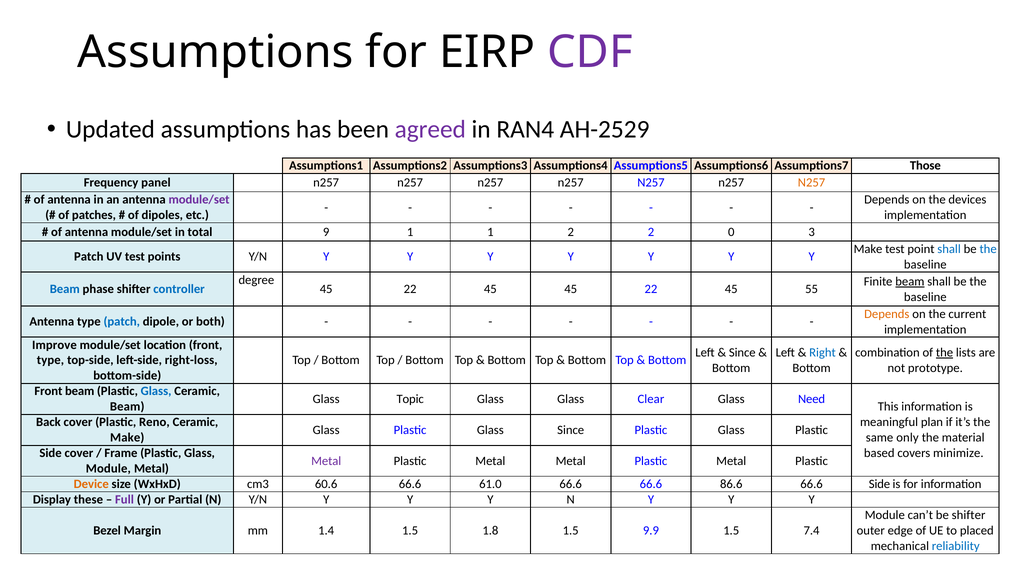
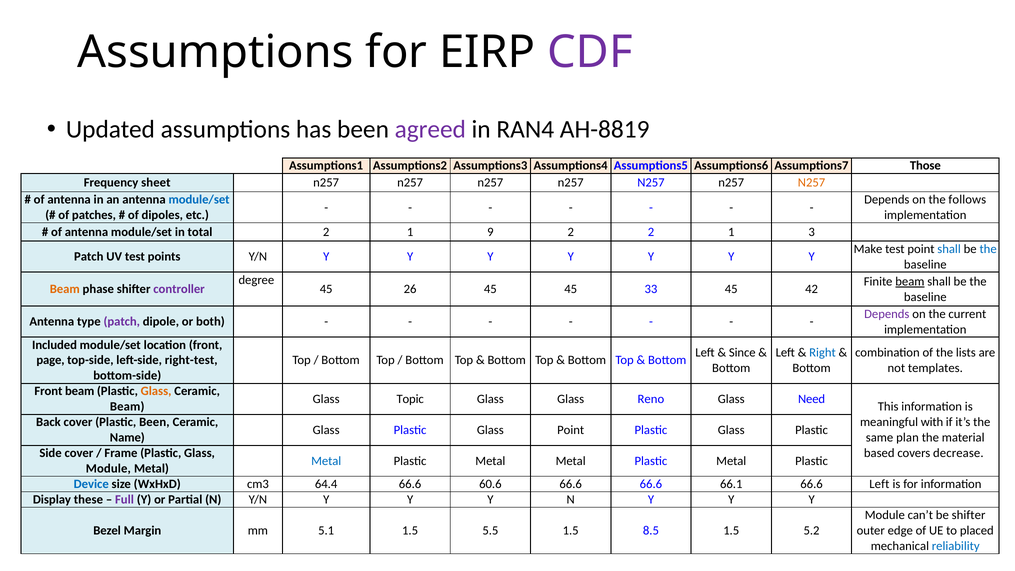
AH-2529: AH-2529 -> AH-8819 (605, 130)
panel: panel -> sheet (156, 183)
module/set colour: purple -> blue (199, 200)
devices: devices -> follows (967, 200)
total 9: 9 -> 2 (326, 232)
1 1: 1 -> 9 (490, 232)
2 2 0: 0 -> 1 (731, 232)
Beam colour: blue -> orange (65, 289)
controller colour: blue -> purple (179, 289)
22: 22 -> 26 (410, 289)
45 45 22: 22 -> 33 (651, 289)
55: 55 -> 42 (812, 289)
Depends colour: orange -> purple (887, 314)
patch colour: blue -> purple (122, 322)
Improve: Improve -> Included (55, 345)
the underline: present -> none (945, 353)
type: type -> page (51, 360)
right-loss: right-loss -> right-test (191, 360)
prototype: prototype -> templates (935, 368)
Glass colour: blue -> orange (156, 391)
Clear: Clear -> Reno (651, 399)
Plastic Reno: Reno -> Been (154, 422)
plan: plan -> with (932, 422)
Glass Since: Since -> Point (571, 430)
Make: Make -> Name (127, 438)
only: only -> plan (907, 438)
minimize: minimize -> decrease (958, 453)
Metal colour: purple -> blue (326, 461)
Device colour: orange -> blue (91, 484)
60.6: 60.6 -> 64.4 (326, 484)
61.0: 61.0 -> 60.6 (490, 484)
86.6: 86.6 -> 66.1 (731, 484)
66.6 Side: Side -> Left (879, 484)
1.4: 1.4 -> 5.1 (326, 531)
1.8: 1.8 -> 5.5 (490, 531)
9.9: 9.9 -> 8.5 (651, 531)
7.4: 7.4 -> 5.2 (812, 531)
